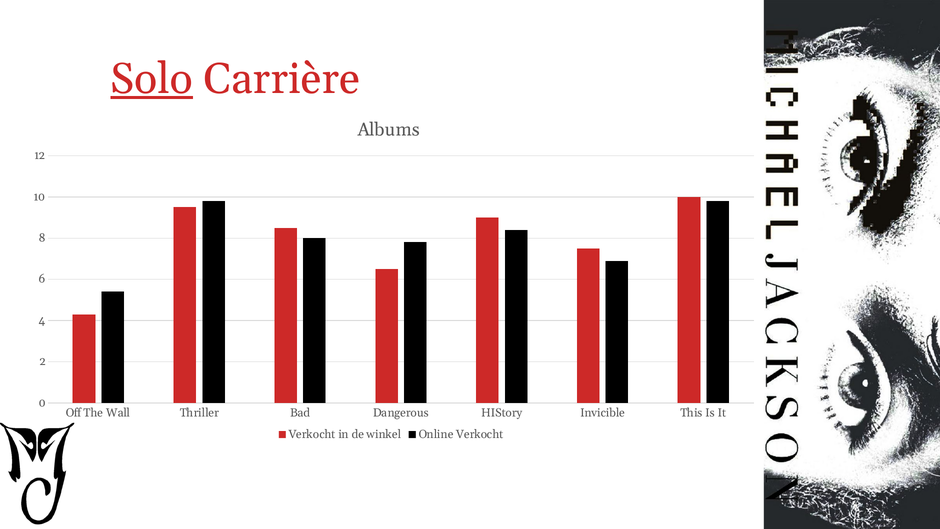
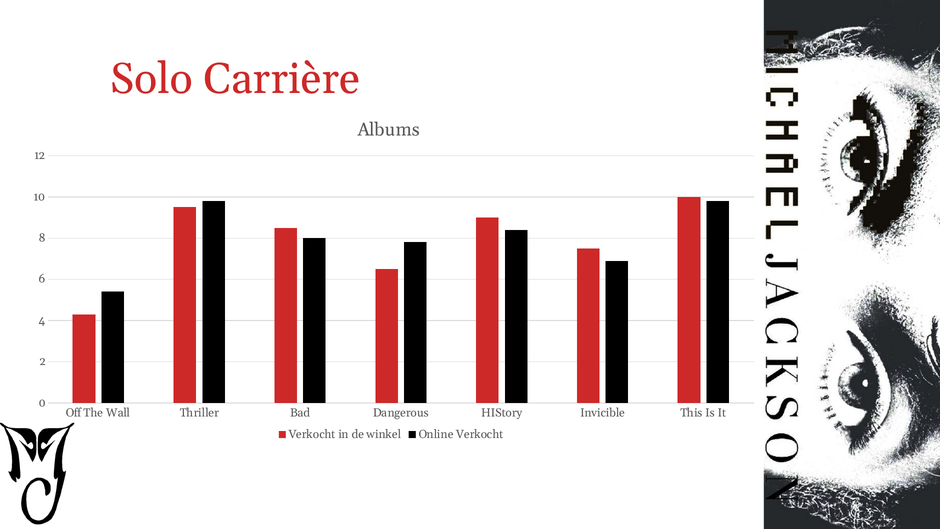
Solo underline: present -> none (152, 79)
